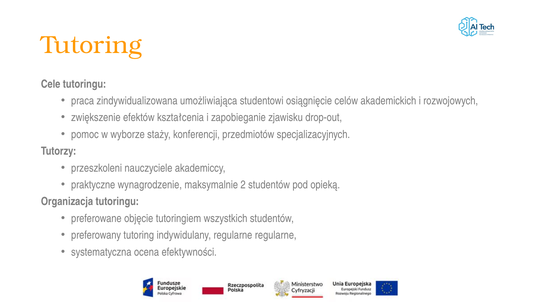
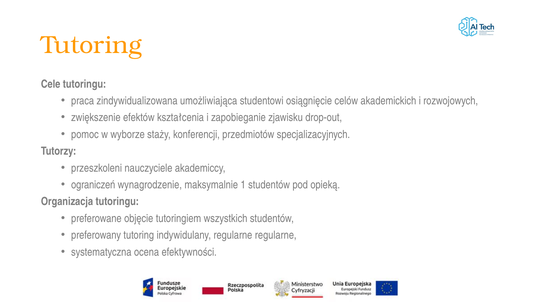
praktyczne: praktyczne -> ograniczeń (93, 185)
2: 2 -> 1 (243, 185)
